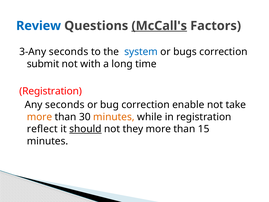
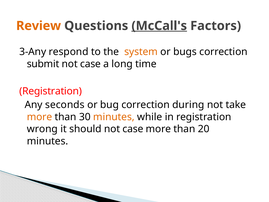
Review colour: blue -> orange (39, 26)
3-Any seconds: seconds -> respond (69, 52)
system colour: blue -> orange (141, 52)
with: with -> case (91, 64)
enable: enable -> during (188, 105)
reflect: reflect -> wrong (42, 129)
should underline: present -> none (85, 129)
they: they -> case (133, 129)
15: 15 -> 20 (204, 129)
